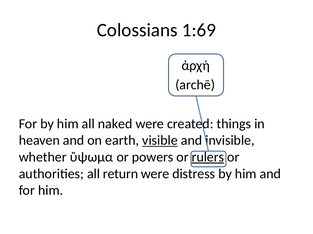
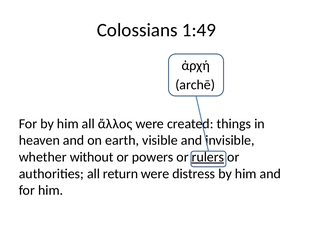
1:69: 1:69 -> 1:49 (199, 30)
naked: naked -> ἄλλος (115, 124)
visible underline: present -> none (160, 141)
ὕψωμα: ὕψωμα -> without (92, 158)
